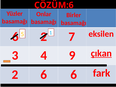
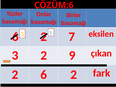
3 4: 4 -> 2 (44, 55)
çıkan underline: present -> none (101, 53)
6 6: 6 -> 2 (74, 75)
